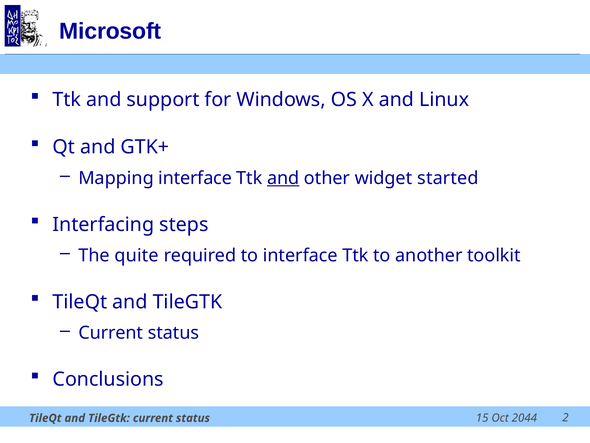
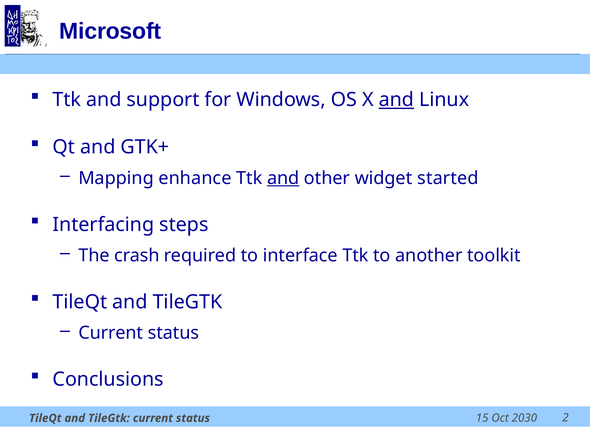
and underline: none -> present (396, 100)
Mapping interface: interface -> enhance (195, 178)
quite: quite -> crash (137, 255)
2044: 2044 -> 2030 (524, 418)
